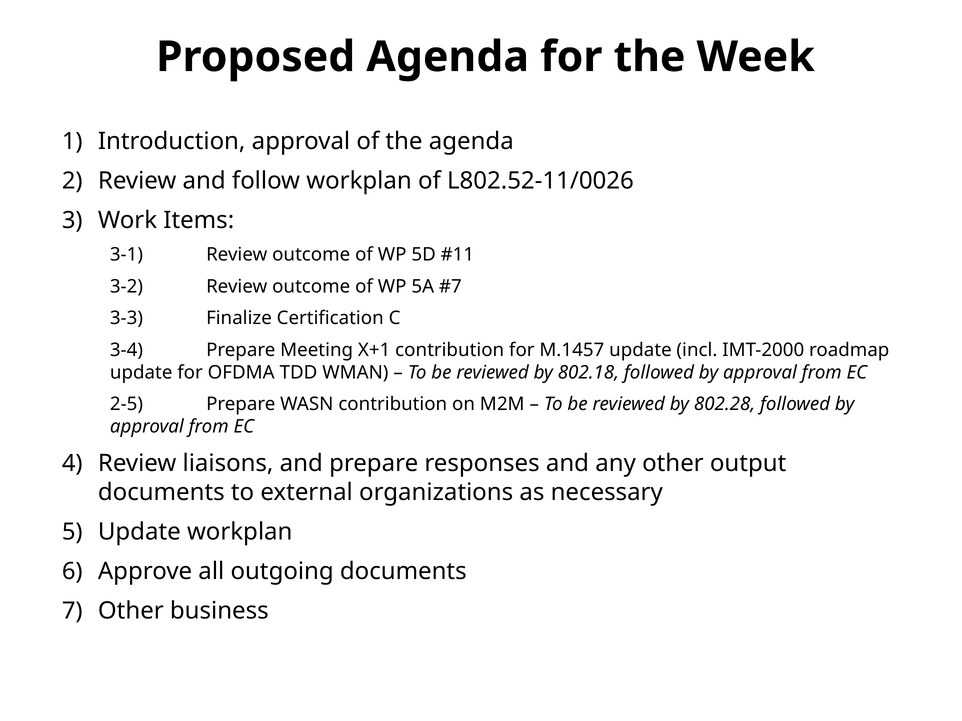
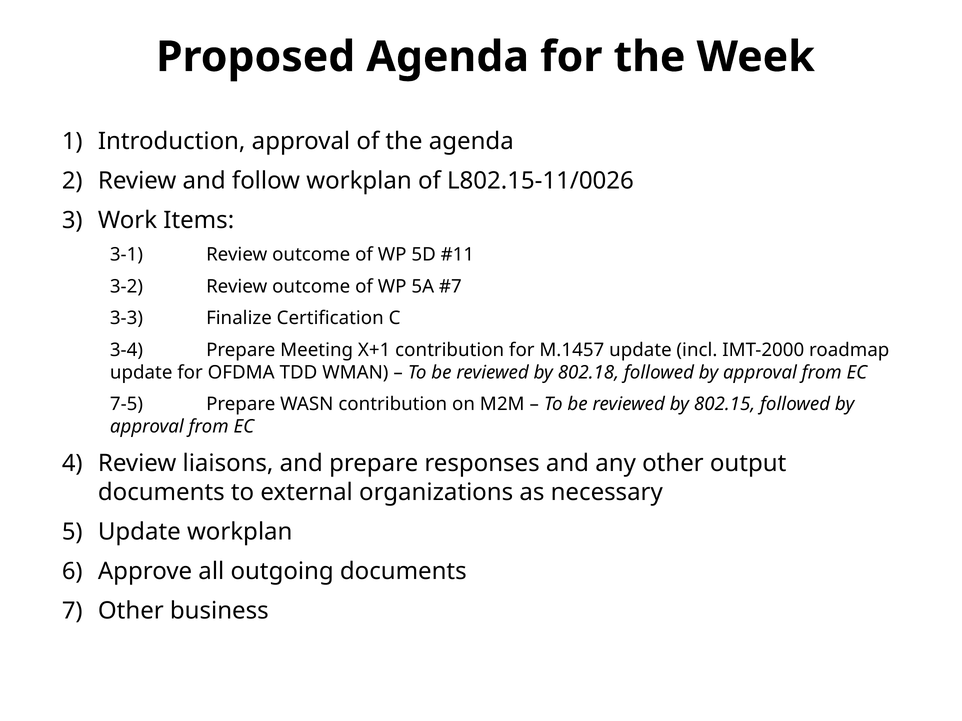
L802.52-11/0026: L802.52-11/0026 -> L802.15-11/0026 (540, 181)
2-5: 2-5 -> 7-5 (126, 405)
802.28: 802.28 -> 802.15 (725, 405)
